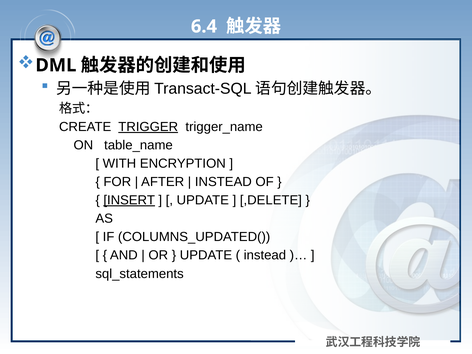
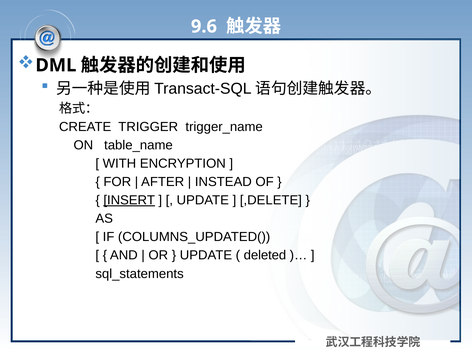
6.4: 6.4 -> 9.6 (204, 26)
TRIGGER underline: present -> none (148, 127)
instead: instead -> deleted (265, 255)
